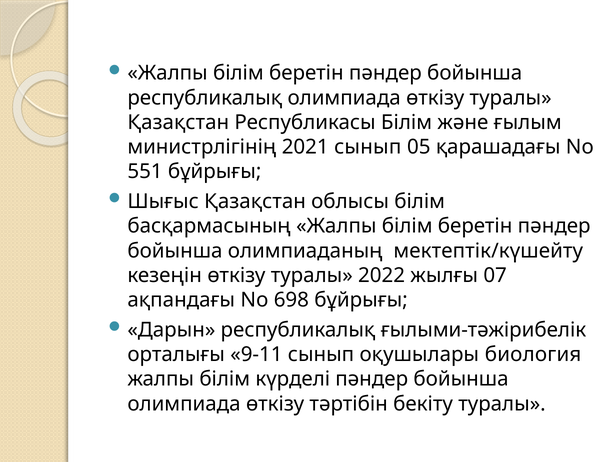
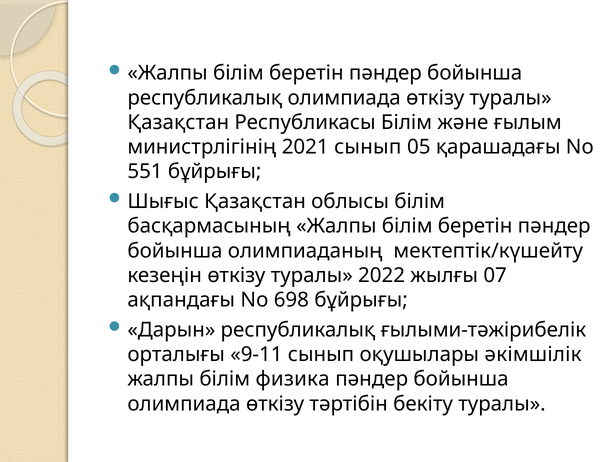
биология: биология -> әкімшілік (533, 354)
күрделі: күрделі -> физика (293, 379)
